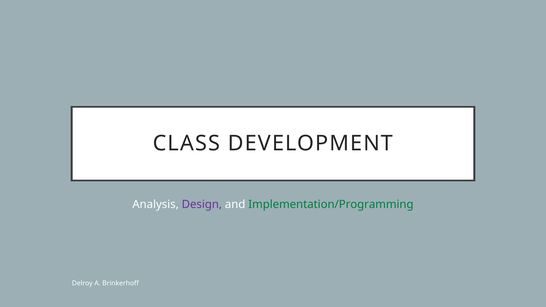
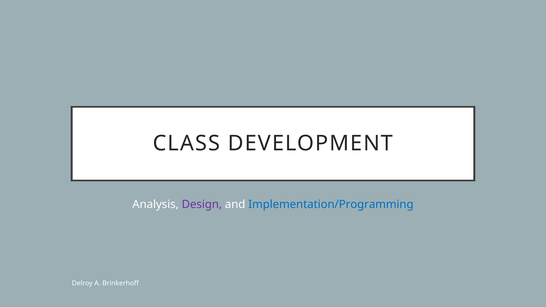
Implementation/Programming colour: green -> blue (331, 205)
